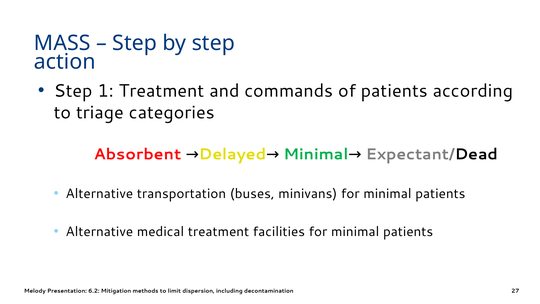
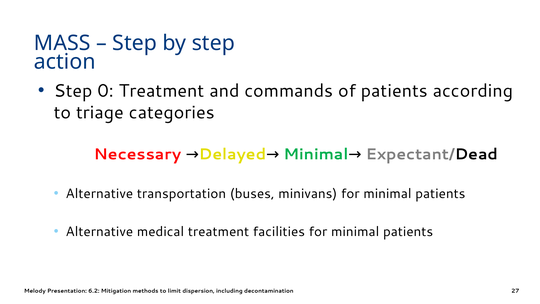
1: 1 -> 0 (106, 91)
Absorbent: Absorbent -> Necessary (138, 154)
